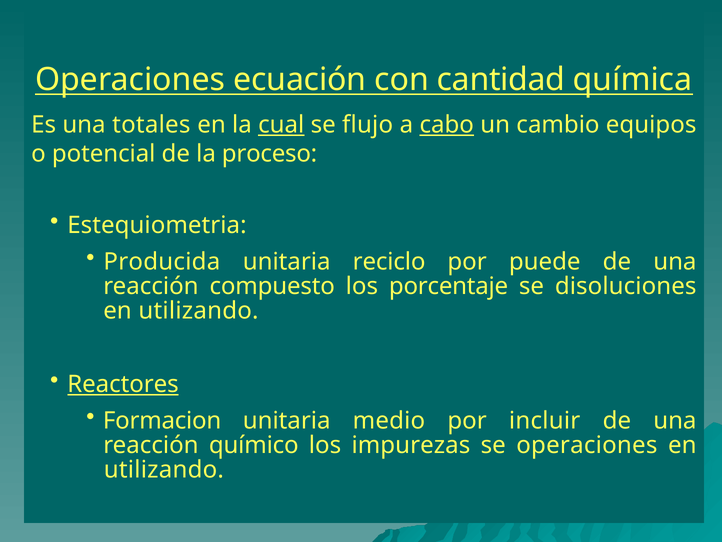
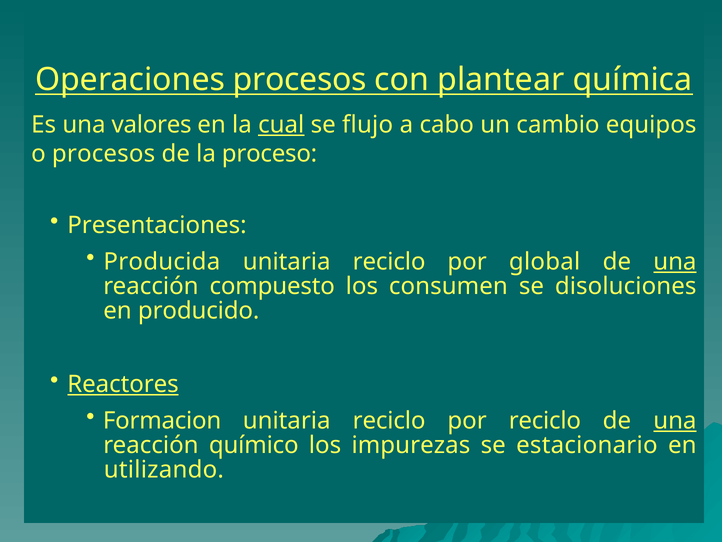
Operaciones ecuación: ecuación -> procesos (300, 80)
cantidad: cantidad -> plantear (501, 80)
totales: totales -> valores (152, 125)
cabo underline: present -> none (447, 125)
o potencial: potencial -> procesos (104, 154)
Estequiometria: Estequiometria -> Presentaciones (157, 225)
puede: puede -> global (545, 262)
una underline: none -> present (675, 262)
porcentaje: porcentaje -> consumen (448, 286)
utilizando: utilizando -> producido (199, 311)
medio: medio -> reciclo (389, 420)
por incluir: incluir -> reciclo (545, 420)
una underline: none -> present (675, 420)
se operaciones: operaciones -> estacionario (587, 445)
